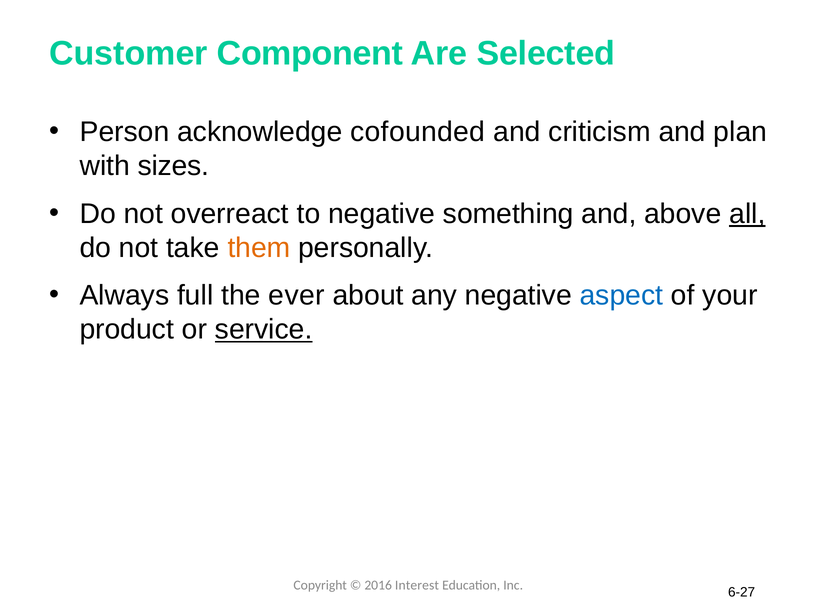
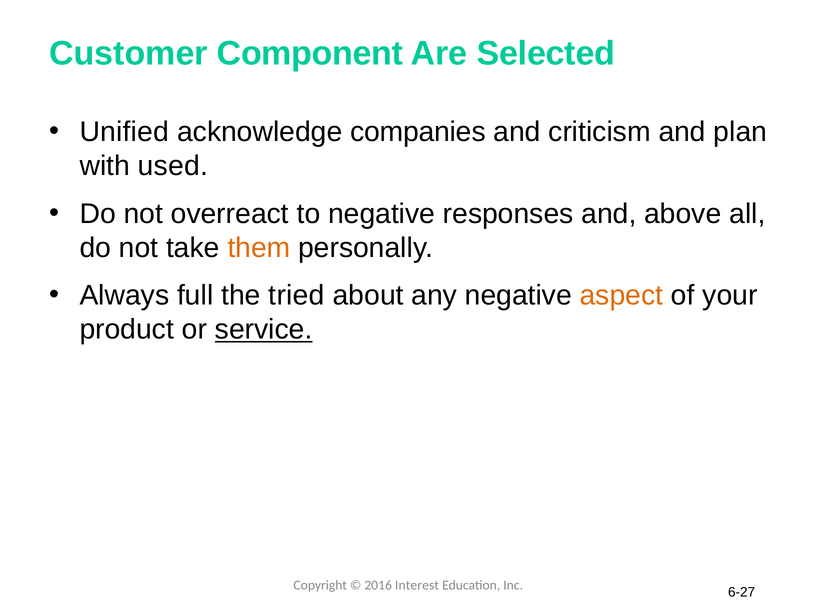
Person: Person -> Unified (124, 132)
cofounded: cofounded -> companies (418, 132)
sizes: sizes -> used (173, 166)
something: something -> responses (508, 214)
all underline: present -> none (747, 214)
ever: ever -> tried (297, 295)
aspect colour: blue -> orange (621, 295)
